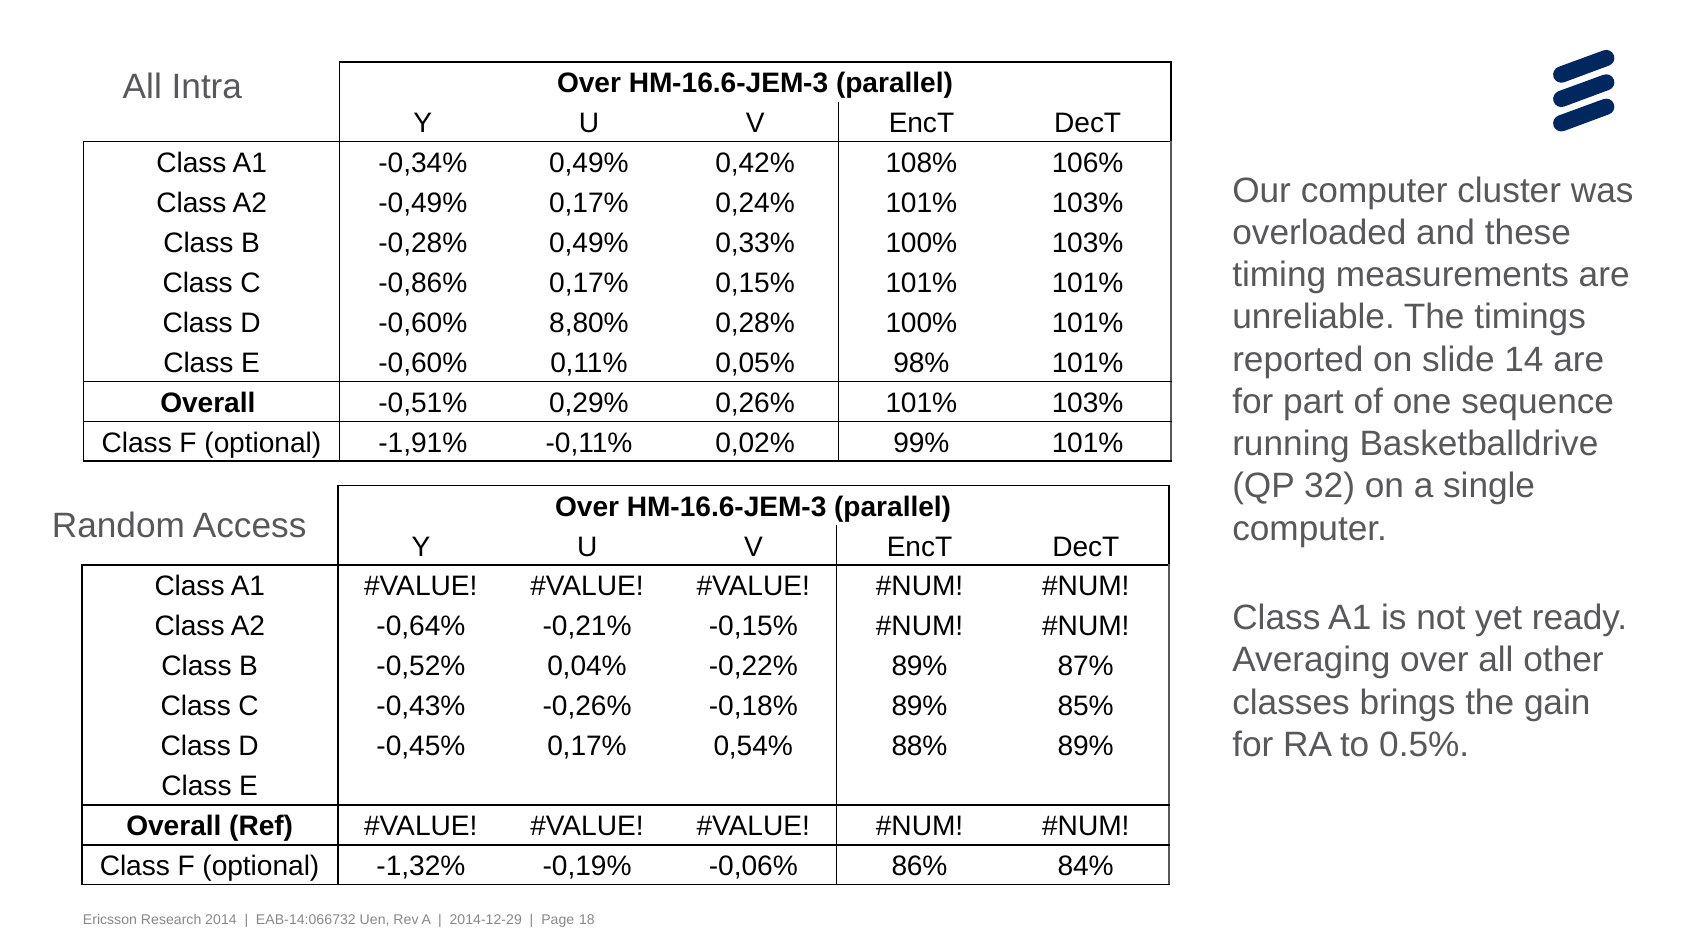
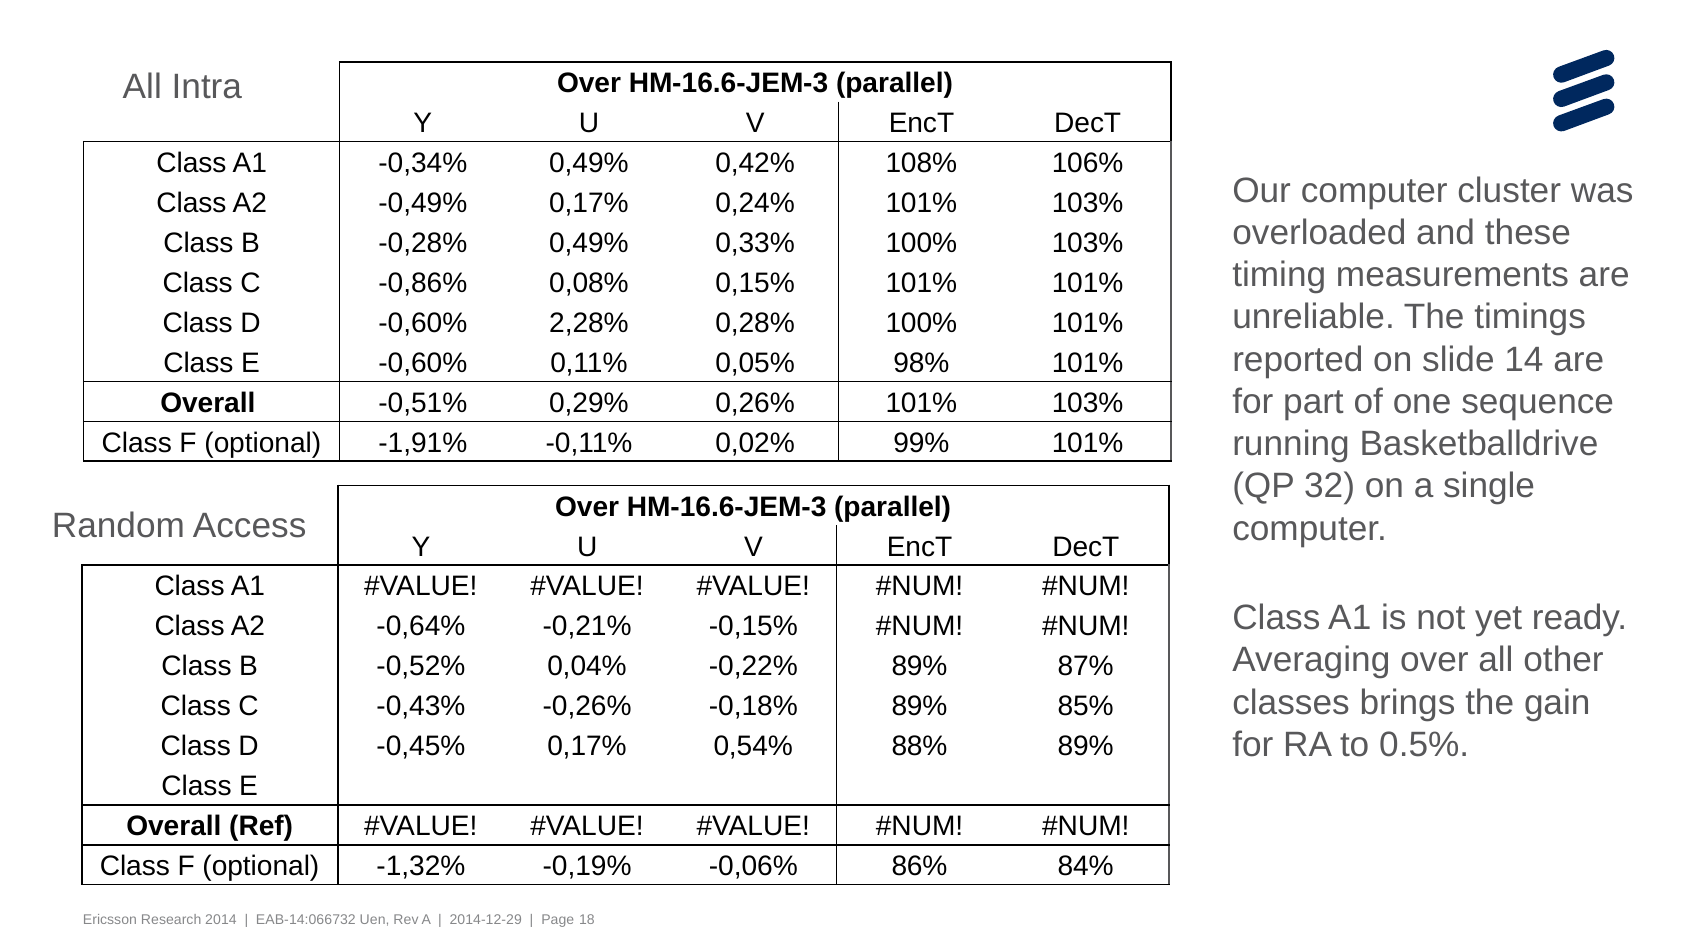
-0,86% 0,17%: 0,17% -> 0,08% (589, 283)
8,80%: 8,80% -> 2,28% (589, 323)
